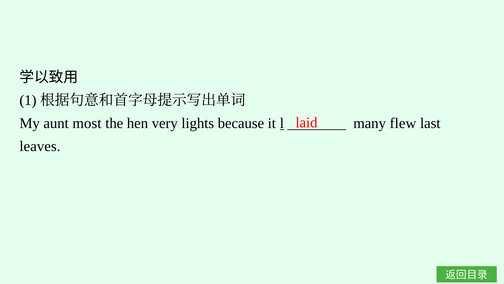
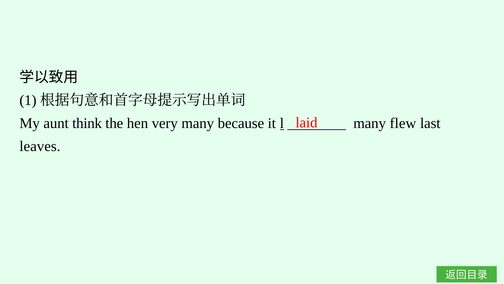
most: most -> think (87, 123)
very lights: lights -> many (198, 123)
